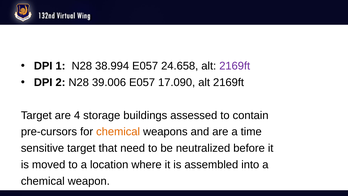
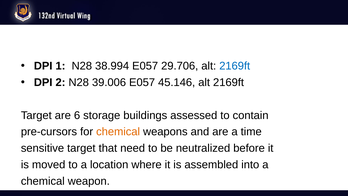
24.658: 24.658 -> 29.706 (180, 66)
2169ft colour: purple -> blue (235, 66)
17.090: 17.090 -> 45.146 (177, 82)
4: 4 -> 6 (77, 115)
